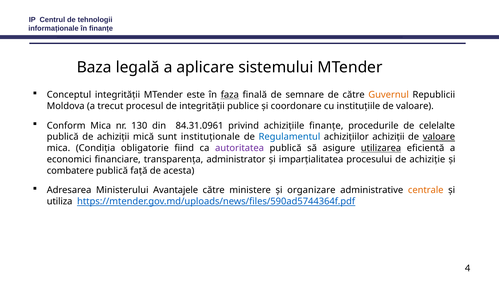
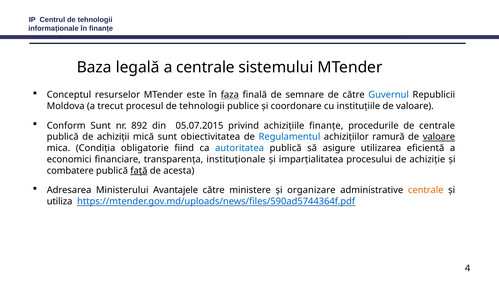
a aplicare: aplicare -> centrale (205, 67)
Conceptul integrității: integrității -> resurselor (118, 95)
Guvernul colour: orange -> blue (389, 95)
procesul de integrității: integrității -> tehnologii (202, 106)
Conform Mica: Mica -> Sunt (101, 126)
130: 130 -> 892 (139, 126)
84.31.0961: 84.31.0961 -> 05.07.2015 (200, 126)
de celelalte: celelalte -> centrale (437, 126)
instituționale: instituționale -> obiectivitatea (210, 137)
achizițiilor achiziții: achiziții -> ramură (388, 137)
autoritatea colour: purple -> blue (240, 148)
utilizarea underline: present -> none (381, 148)
administrator: administrator -> instituționale (236, 159)
față underline: none -> present (139, 170)
